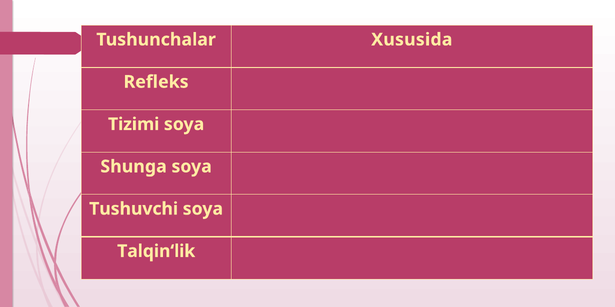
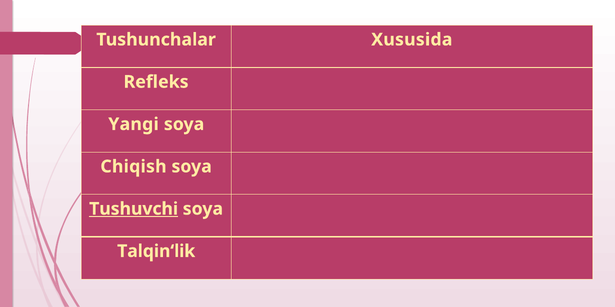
Tizimi: Tizimi -> Yangi (134, 124)
Shunga: Shunga -> Chiqish (133, 167)
Tushuvchi underline: none -> present (134, 209)
